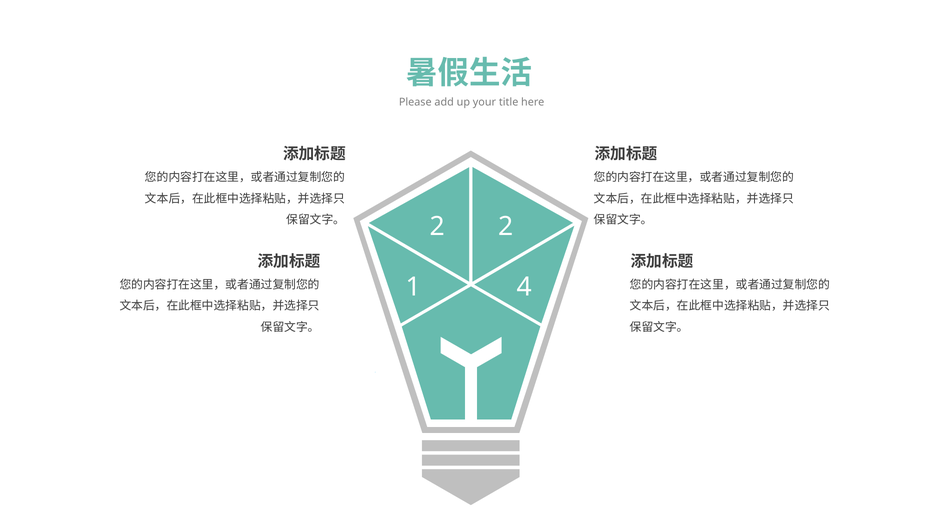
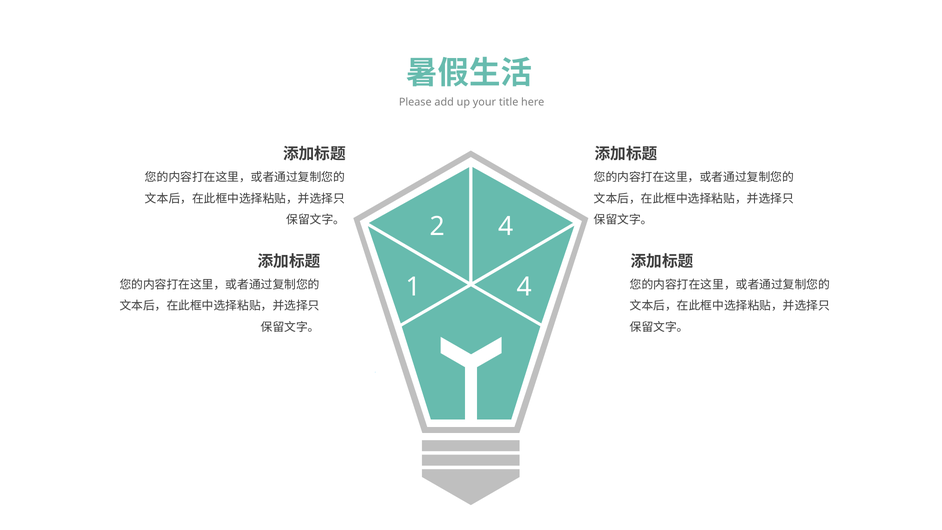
2 2: 2 -> 4 (506, 226)
